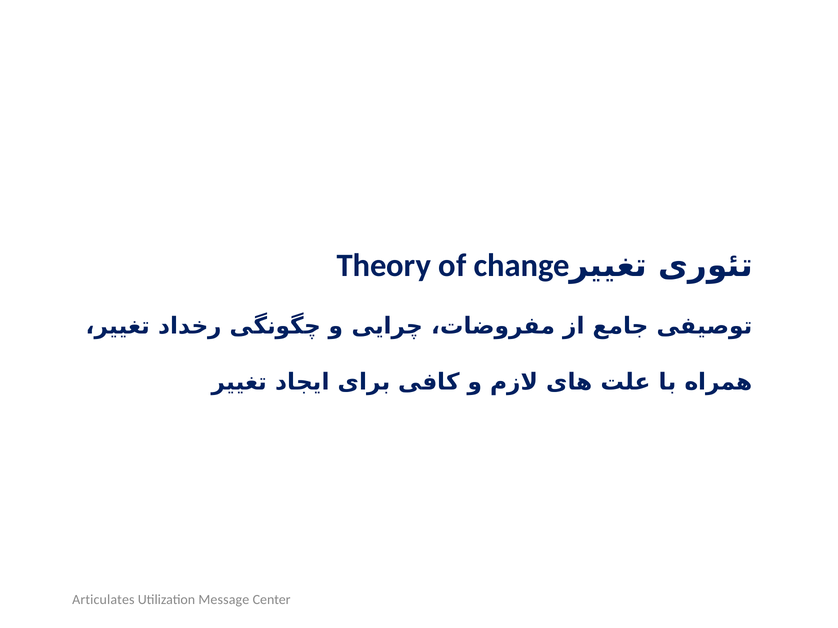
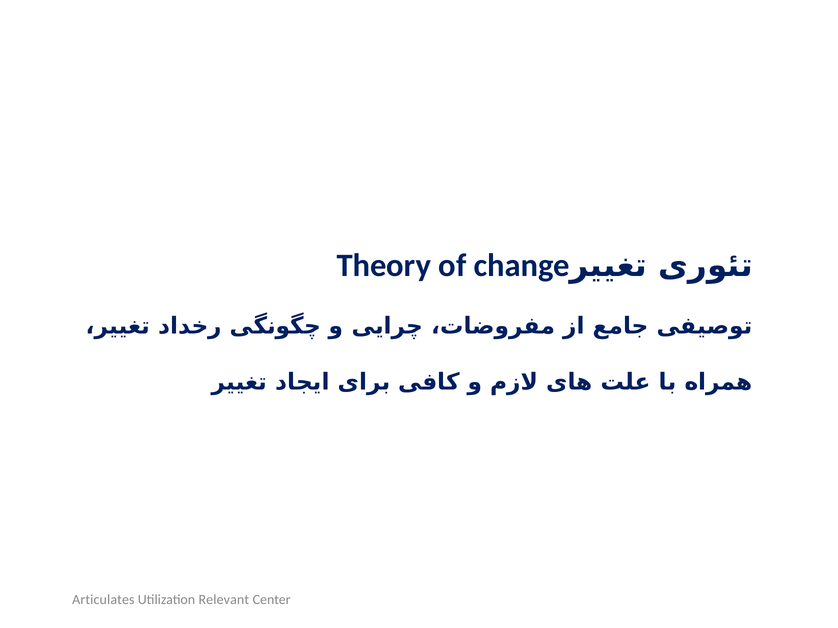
Message: Message -> Relevant (224, 600)
